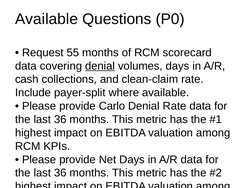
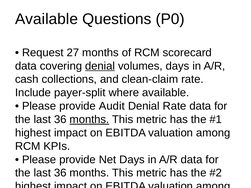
55: 55 -> 27 (73, 53)
Carlo: Carlo -> Audit (112, 106)
months underline: none -> present (89, 120)
